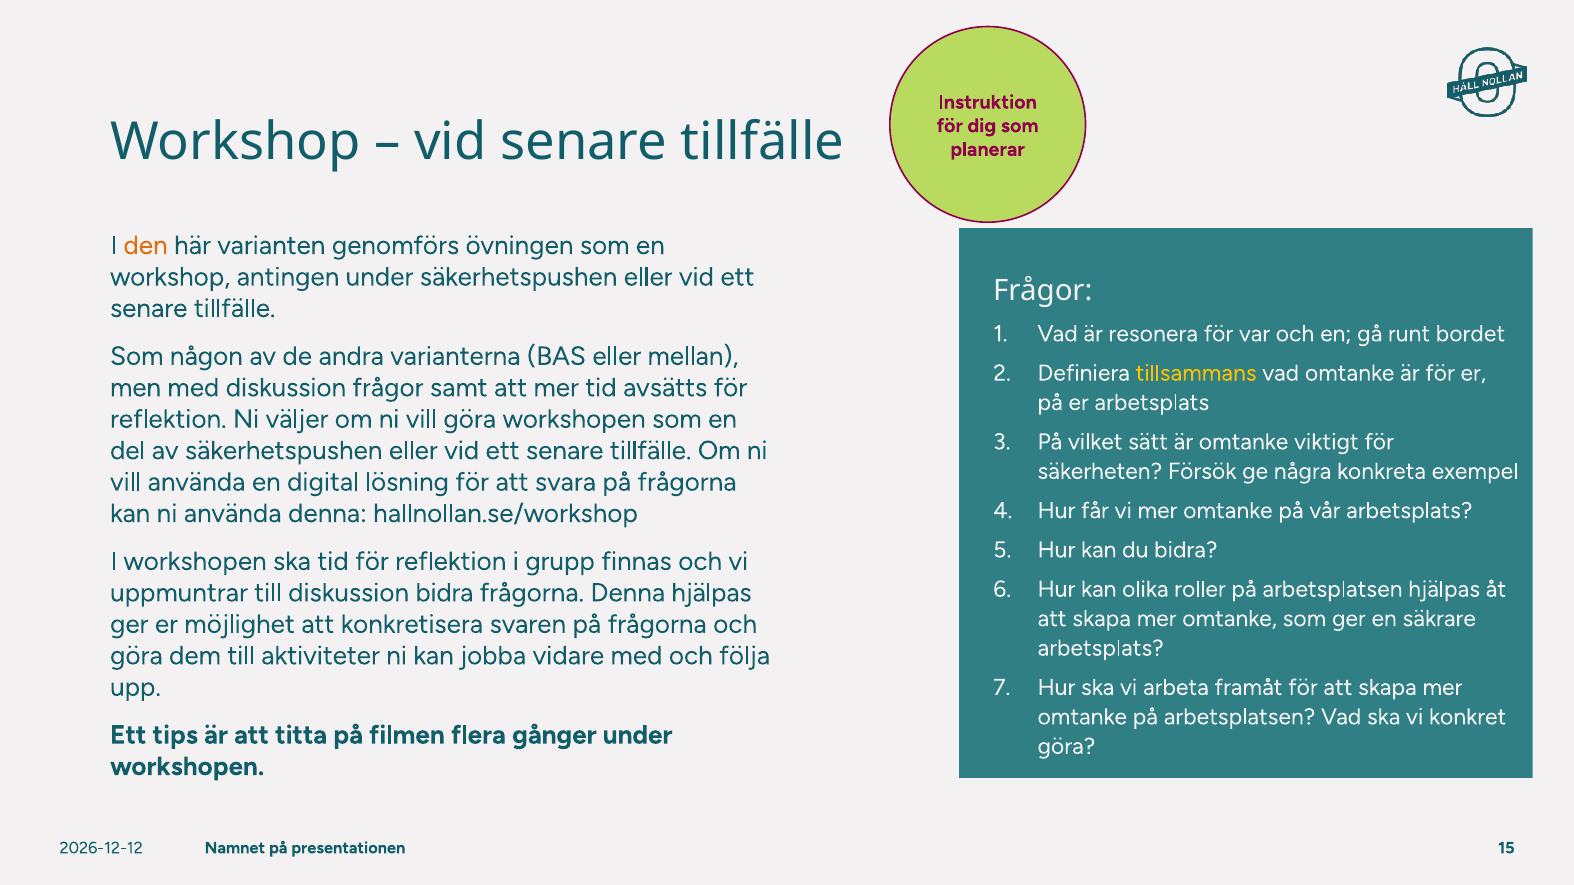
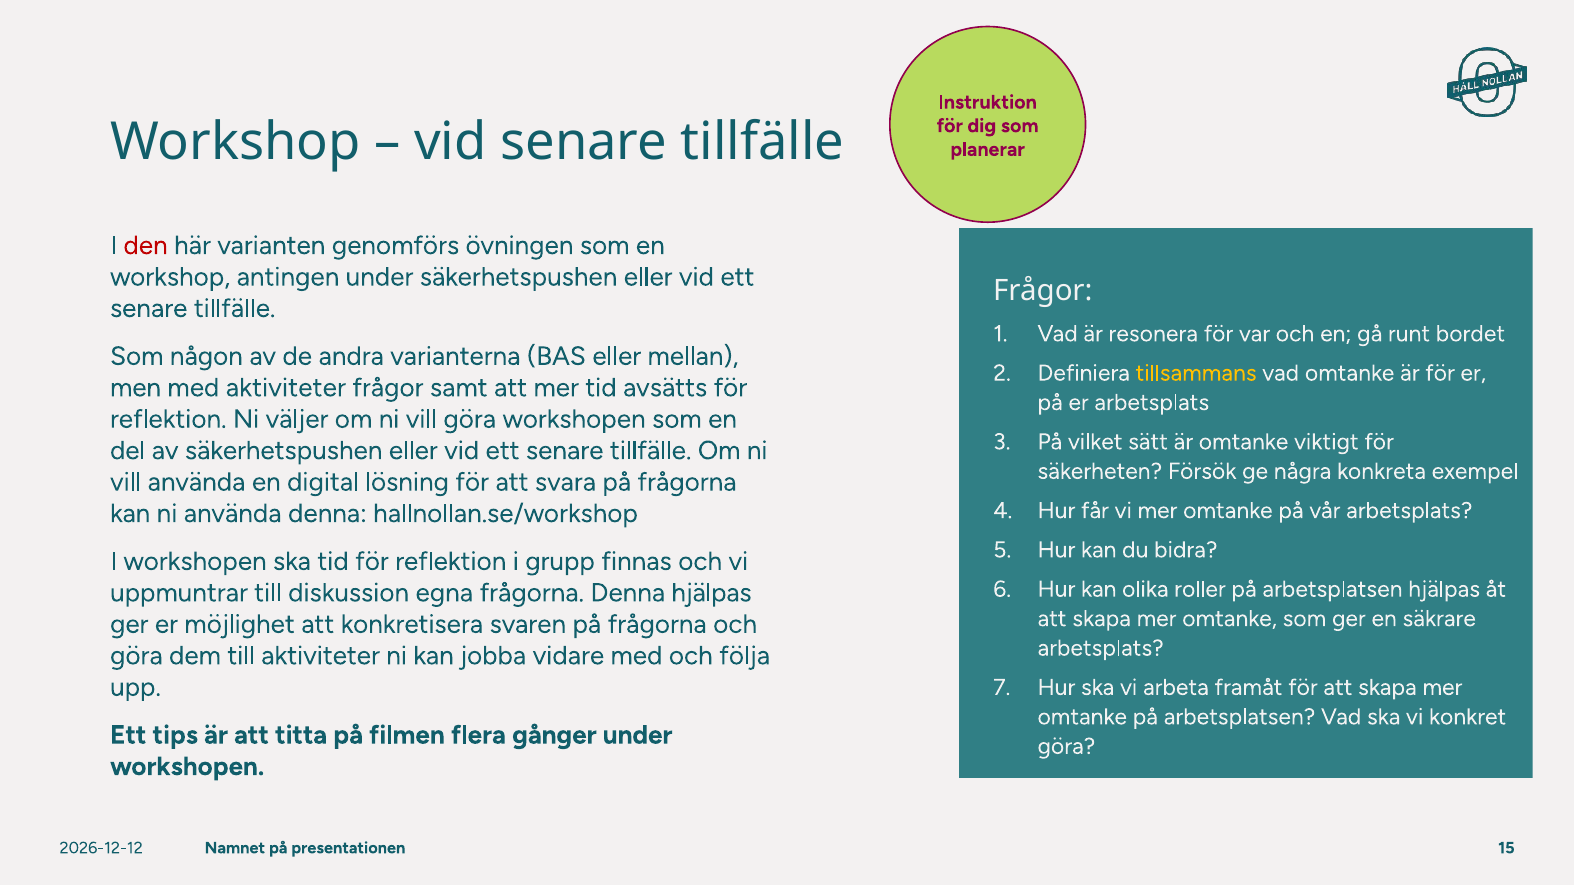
den colour: orange -> red (146, 246)
med diskussion: diskussion -> aktiviteter (286, 388)
diskussion bidra: bidra -> egna (444, 593)
